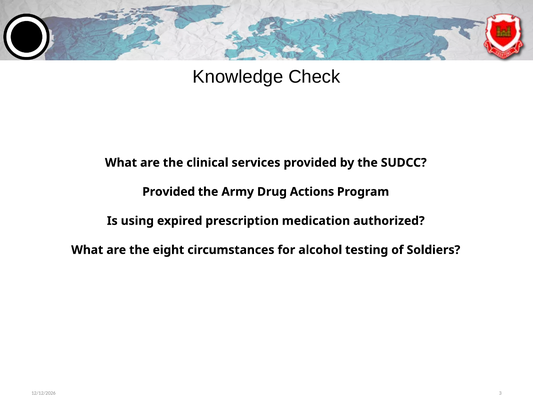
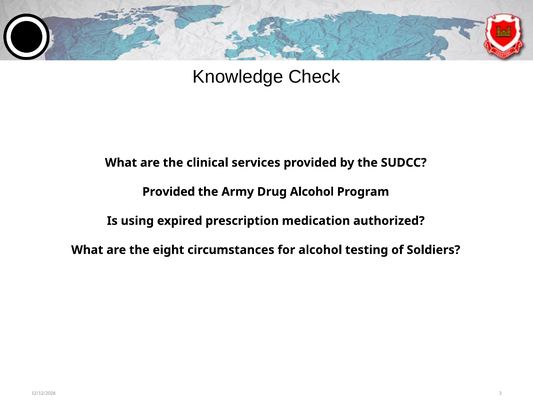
Drug Actions: Actions -> Alcohol (312, 192)
